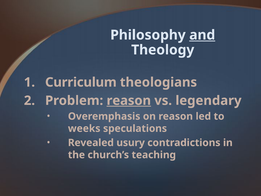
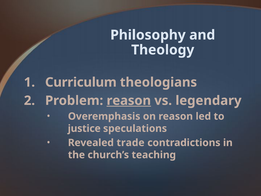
and underline: present -> none (202, 35)
weeks: weeks -> justice (84, 128)
usury: usury -> trade (131, 143)
